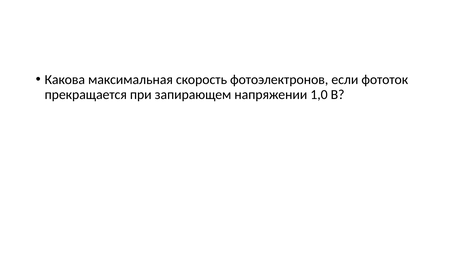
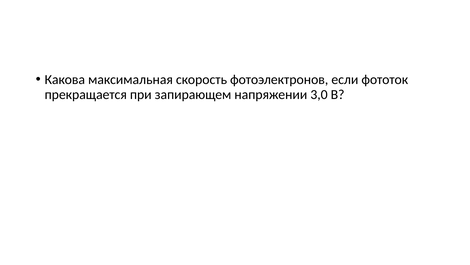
1,0: 1,0 -> 3,0 (319, 94)
